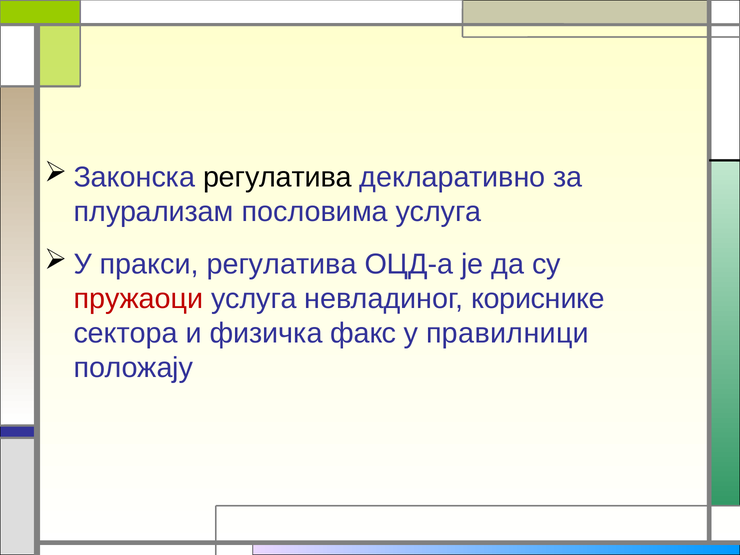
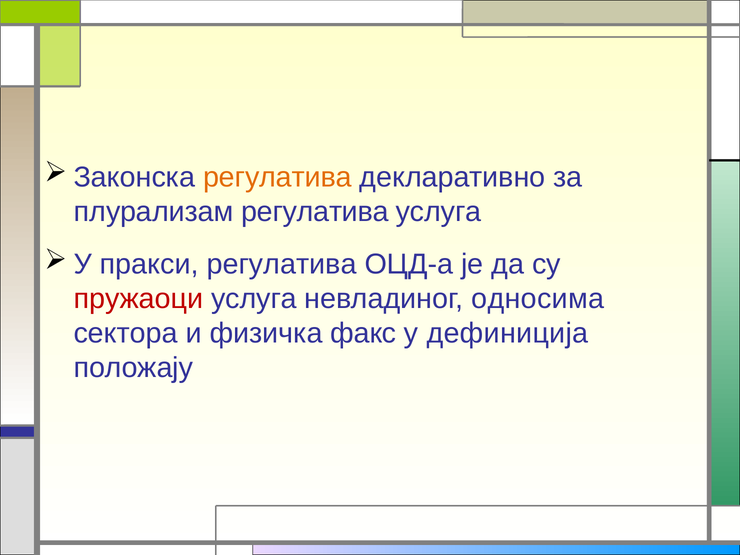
регулатива colour: black -> orange (277, 177)
плурализам пословима: пословима -> регулатива (315, 212)
кориснике: кориснике -> односима (538, 299)
правилници: правилници -> дефиниција (508, 333)
